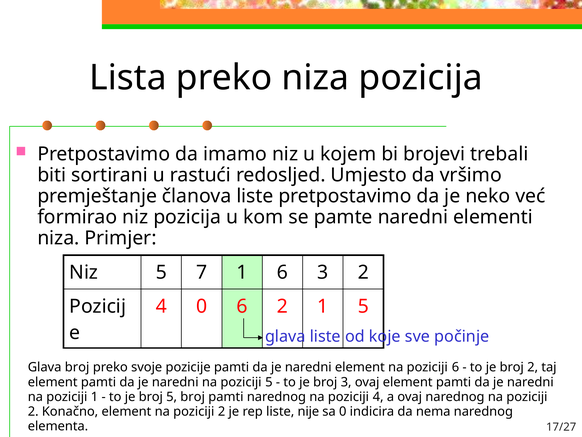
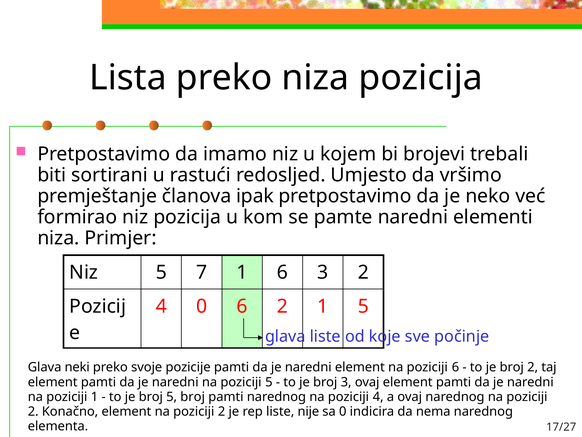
članova liste: liste -> ipak (255, 196)
Glava broj: broj -> neki (77, 367)
